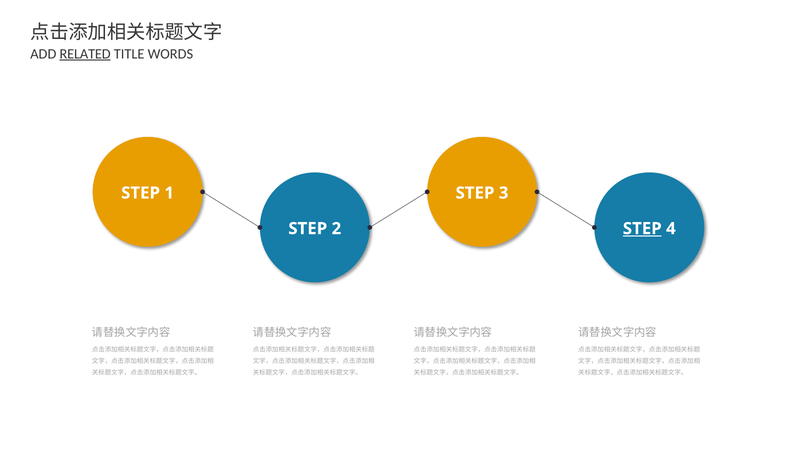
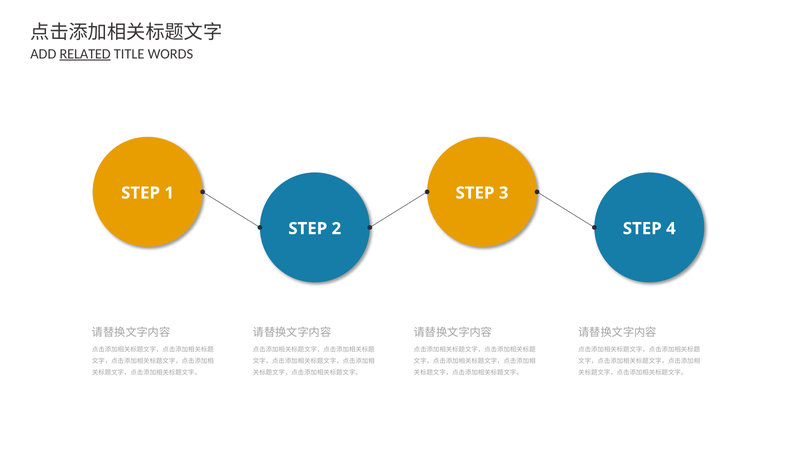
STEP underline: present -> none (642, 229)
